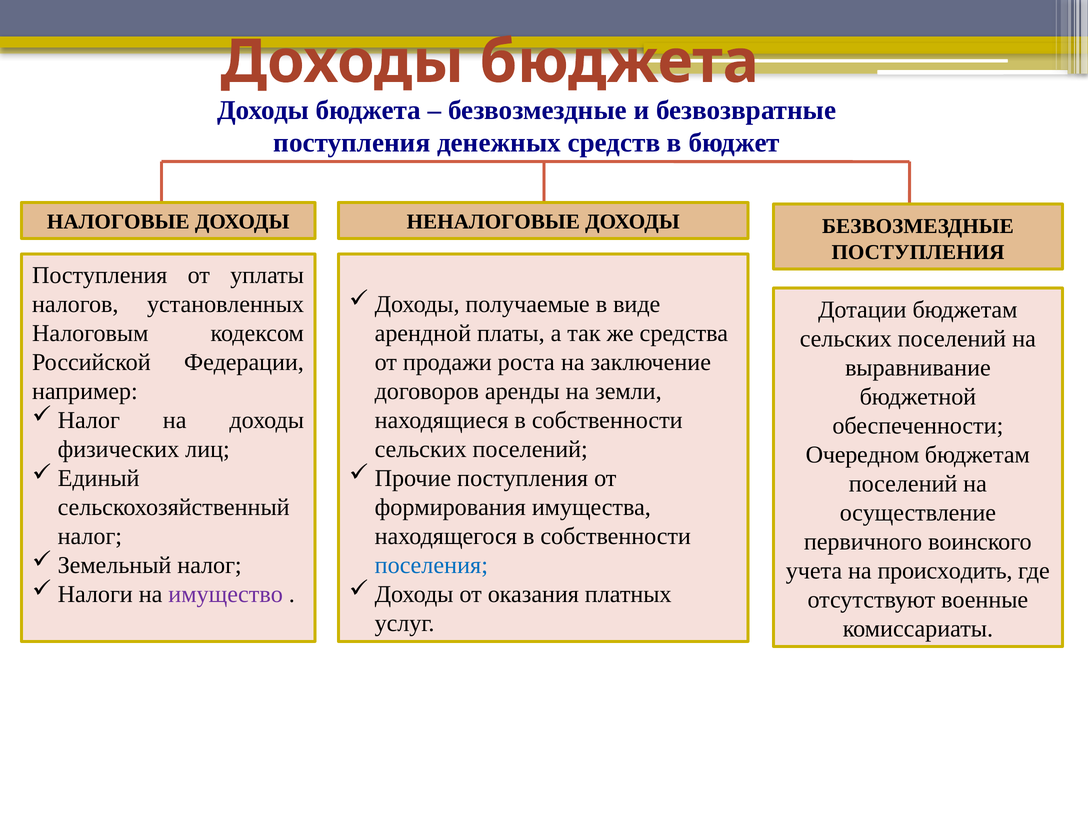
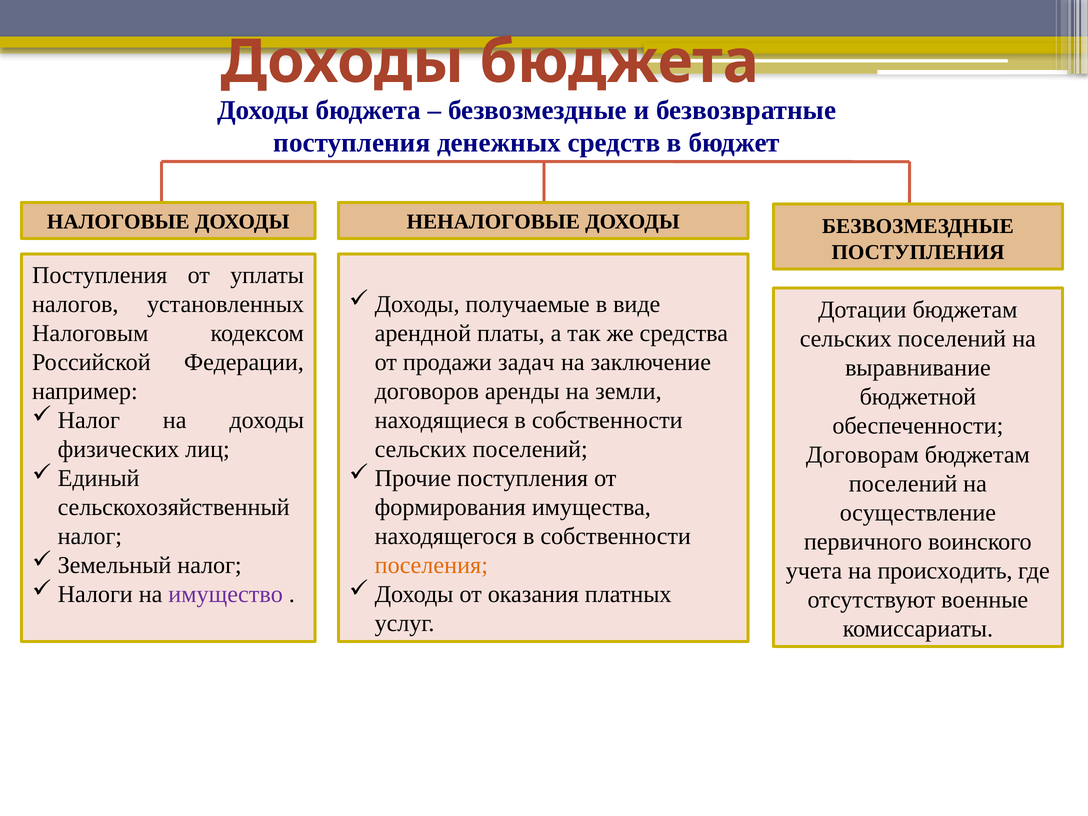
роста: роста -> задач (526, 362)
Очередном: Очередном -> Договорам (862, 455)
поселения colour: blue -> orange (431, 565)
